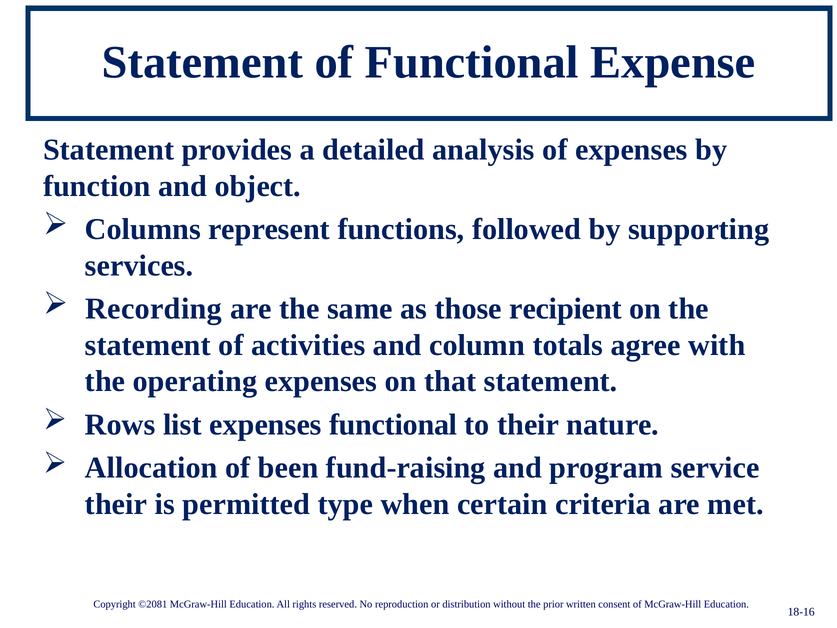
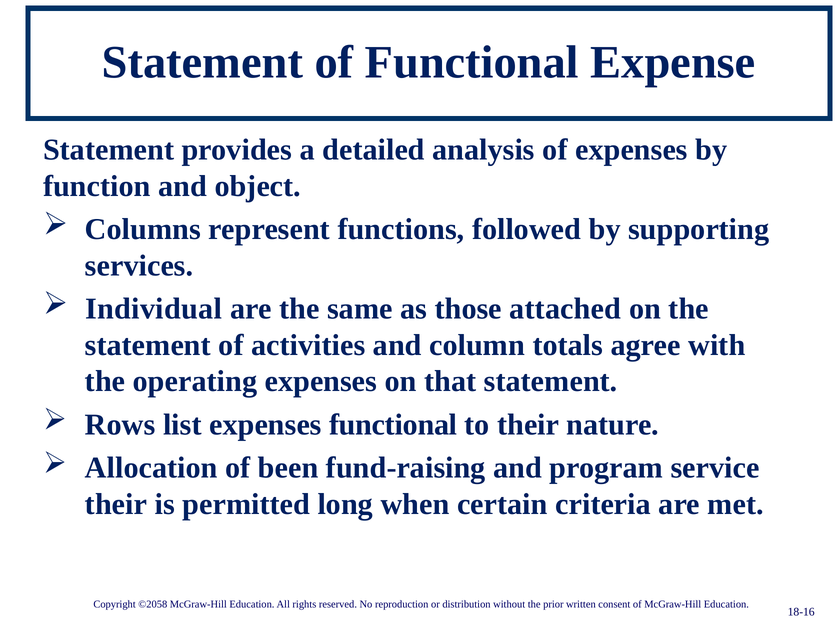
Recording: Recording -> Individual (154, 309)
recipient: recipient -> attached (565, 309)
type: type -> long (345, 504)
©2081: ©2081 -> ©2058 (153, 604)
